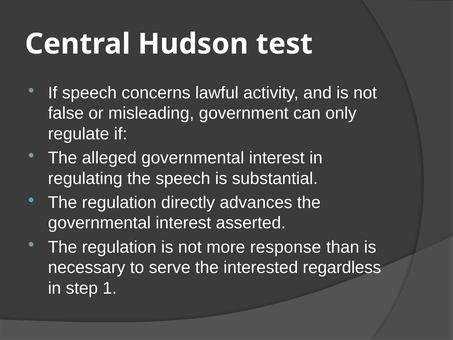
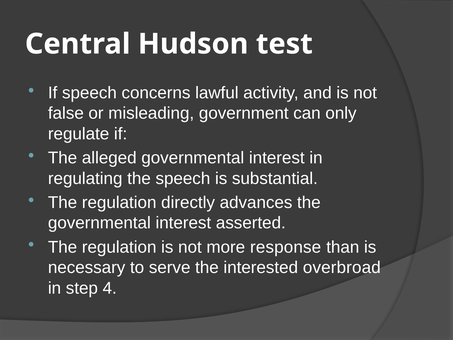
regardless: regardless -> overbroad (342, 267)
1: 1 -> 4 (110, 288)
